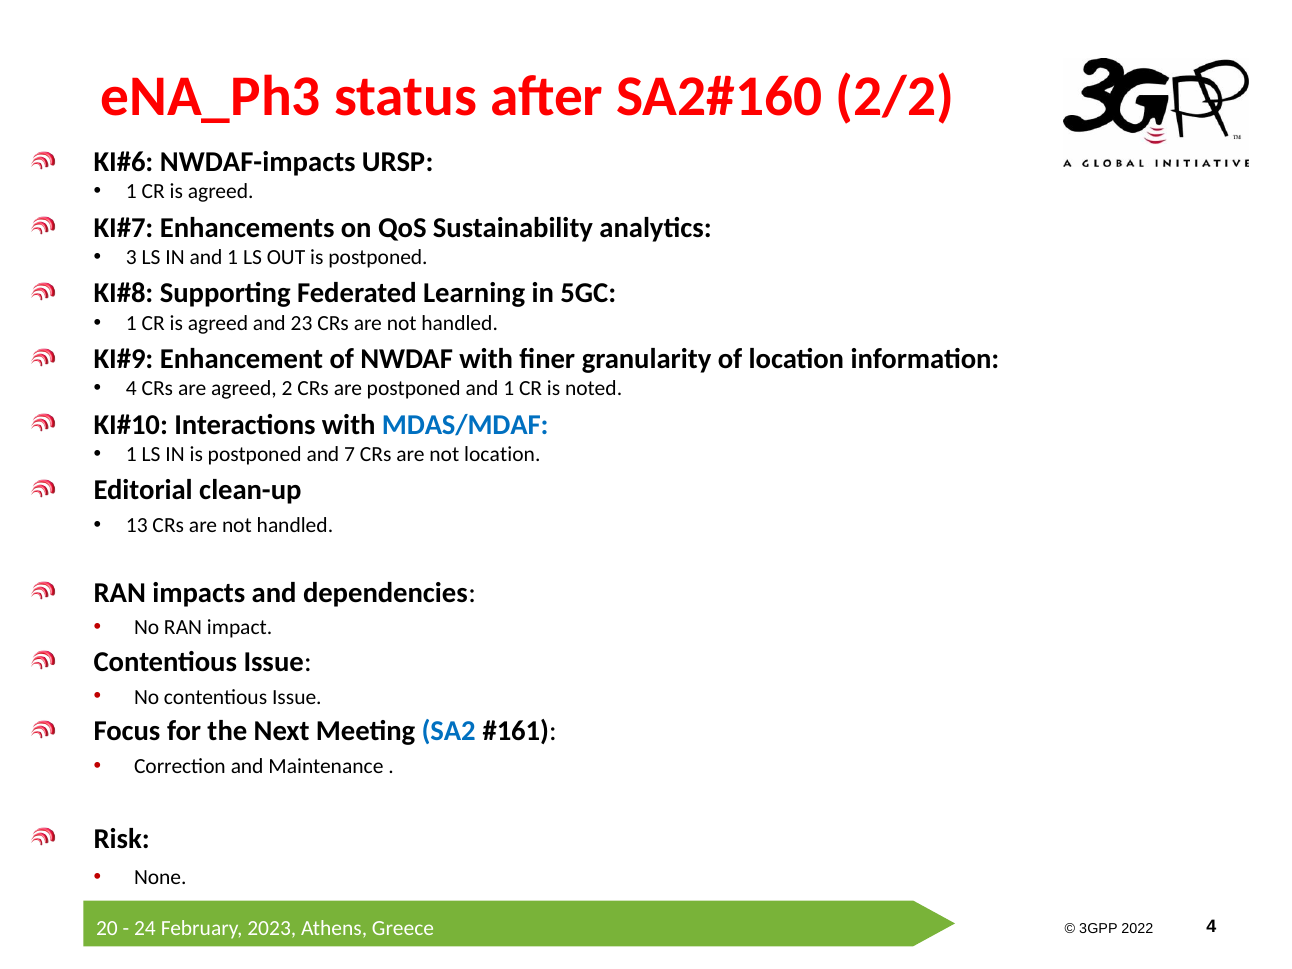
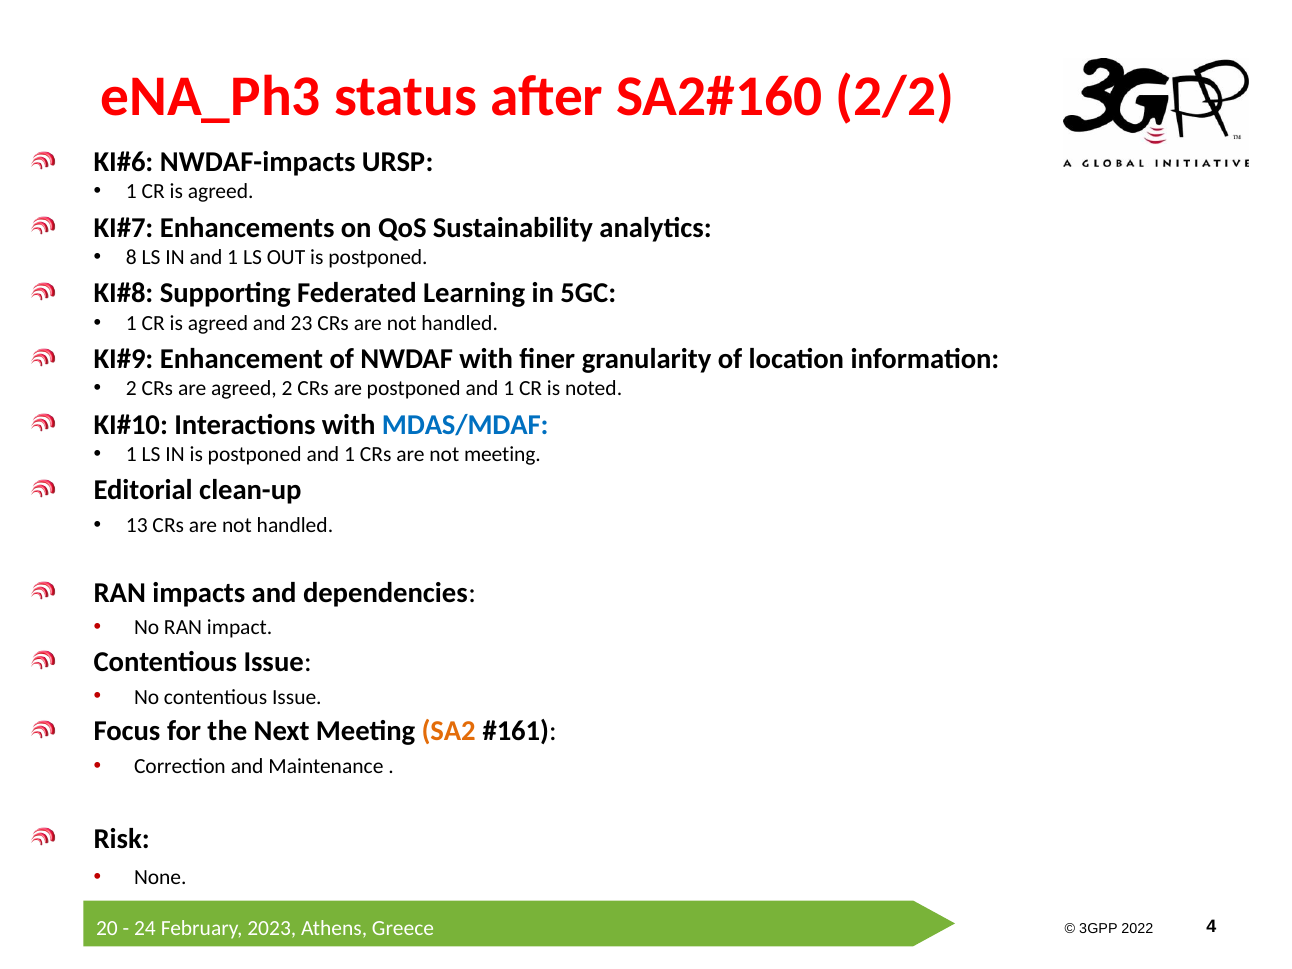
3: 3 -> 8 (131, 257)
4: 4 -> 2 (131, 389)
is postponed and 7: 7 -> 1 (350, 454)
not location: location -> meeting (502, 454)
SA2 colour: blue -> orange (449, 731)
